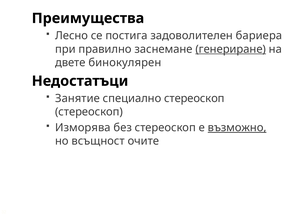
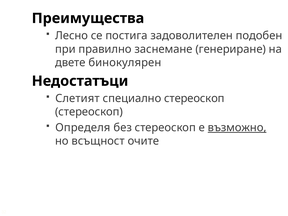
бариера: бариера -> подобен (259, 36)
генериране underline: present -> none (231, 49)
Занятие: Занятие -> Слетият (77, 98)
Изморява: Изморява -> Определя (83, 128)
